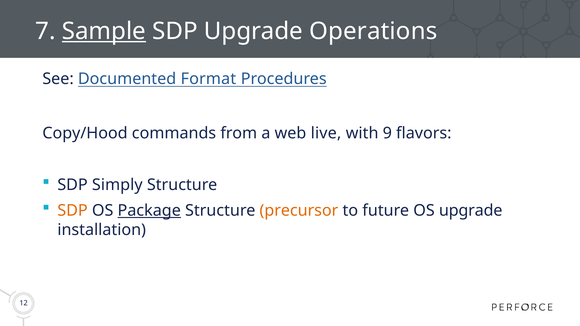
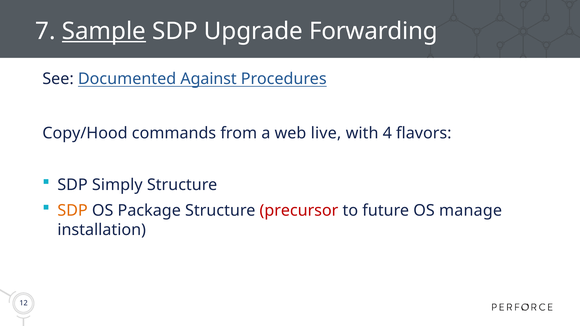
Operations: Operations -> Forwarding (373, 31)
Format: Format -> Against (209, 79)
9: 9 -> 4 (387, 133)
Package underline: present -> none (149, 211)
precursor colour: orange -> red (299, 211)
OS upgrade: upgrade -> manage (471, 211)
